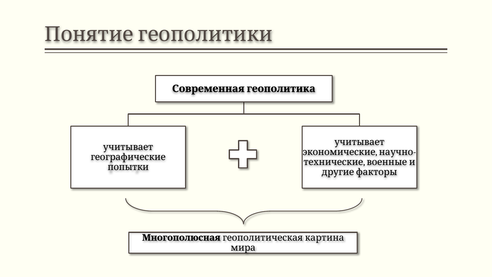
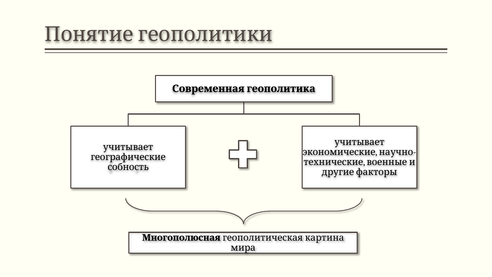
попытки: попытки -> собность (128, 167)
